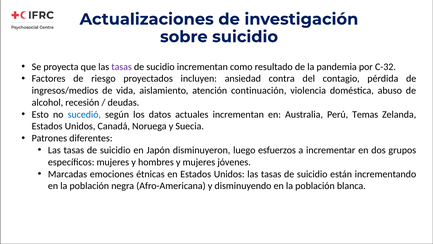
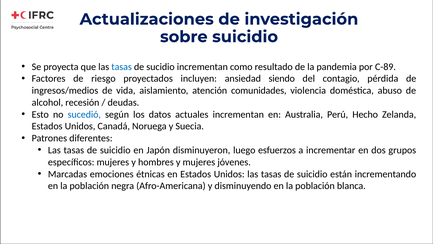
tasas colour: purple -> blue (122, 67)
C-32: C-32 -> C-89 (385, 67)
contra: contra -> siendo (282, 79)
continuación: continuación -> comunidades (259, 90)
Temas: Temas -> Hecho (365, 114)
